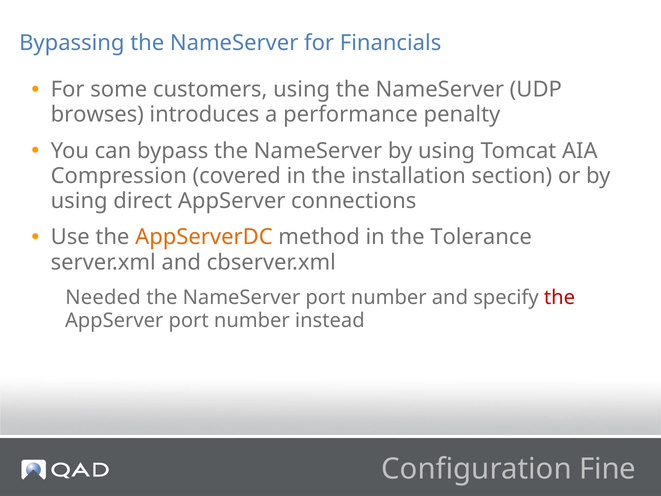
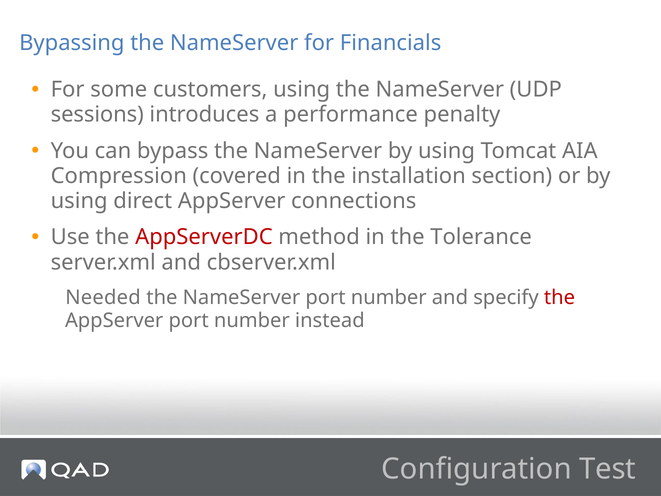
browses: browses -> sessions (97, 115)
AppServerDC colour: orange -> red (204, 237)
Fine: Fine -> Test (608, 469)
